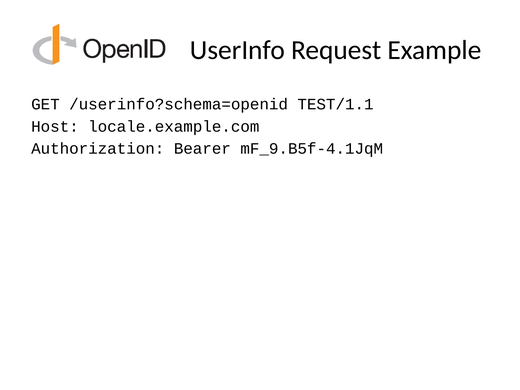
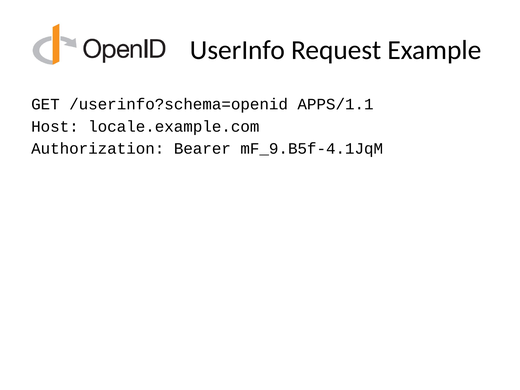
TEST/1.1: TEST/1.1 -> APPS/1.1 (336, 104)
